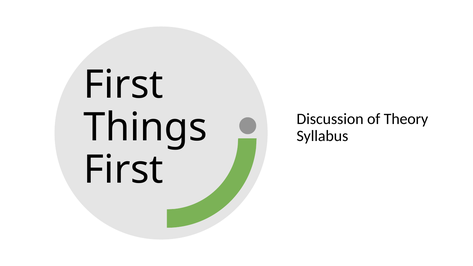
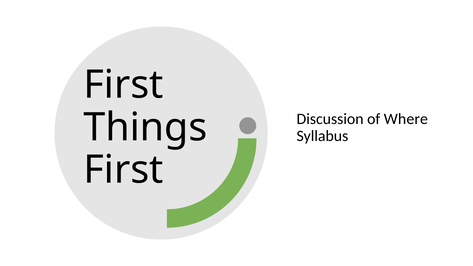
Theory: Theory -> Where (406, 119)
